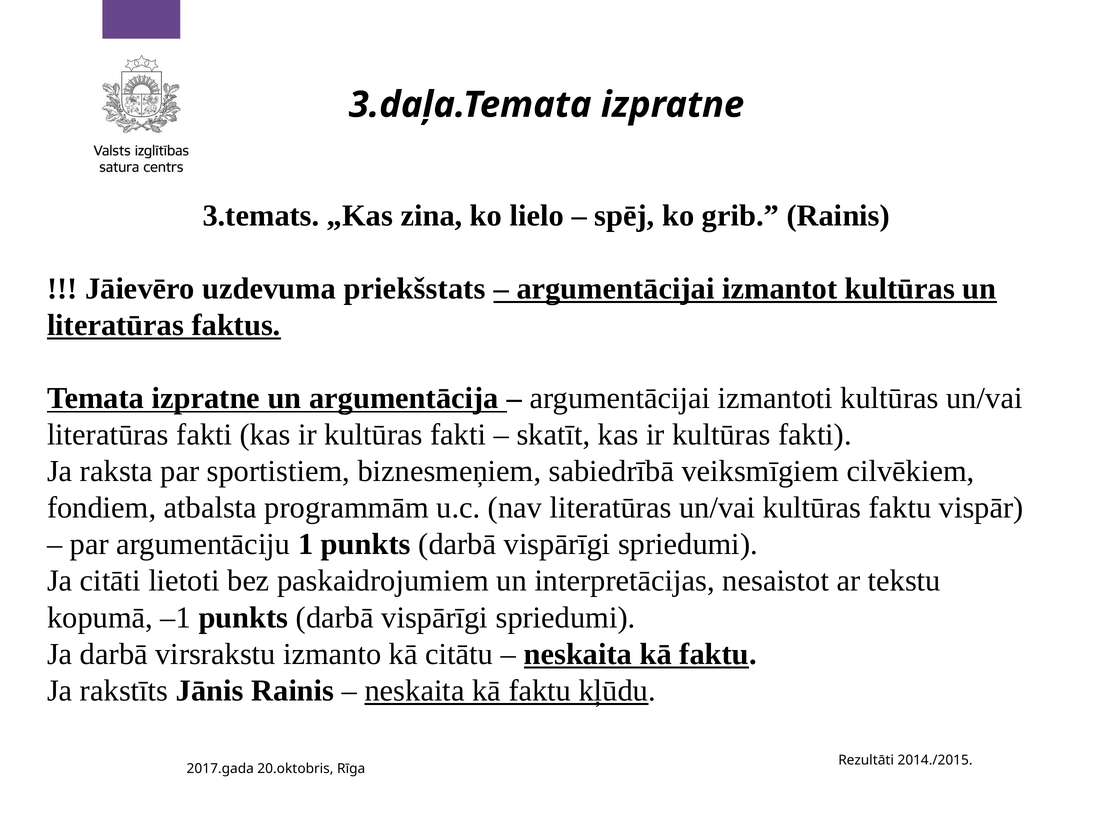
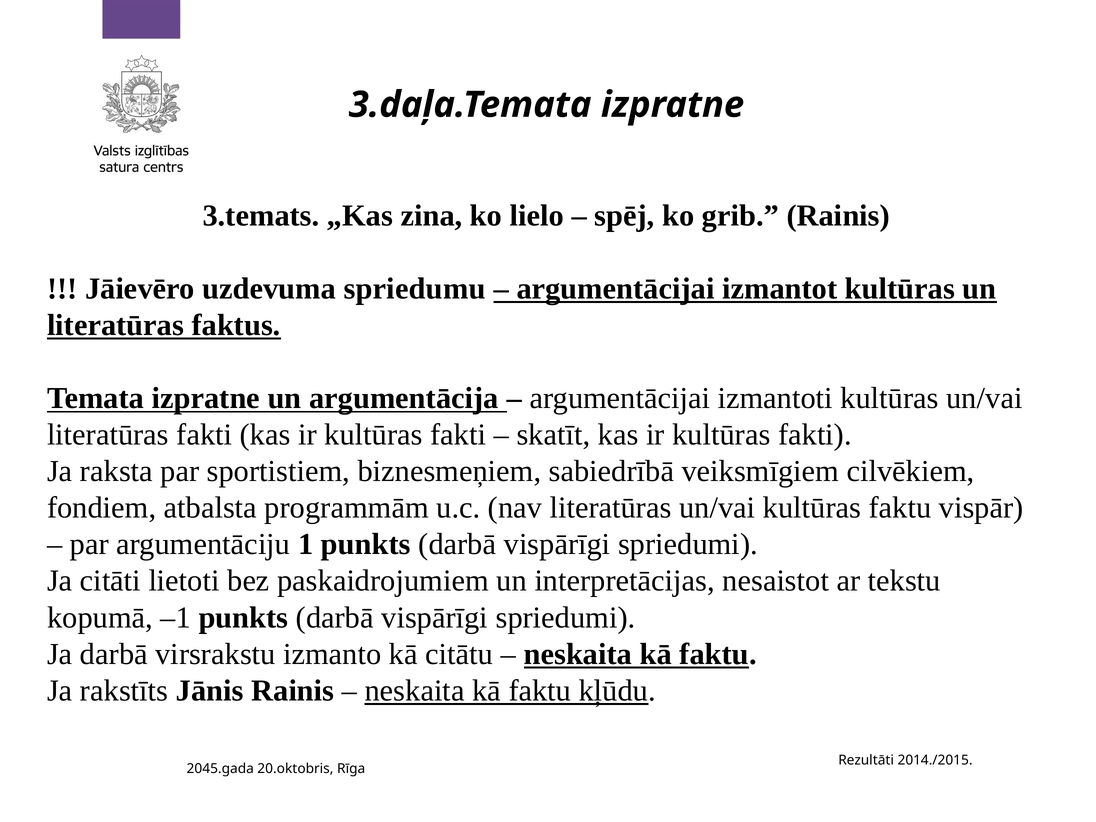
priekšstats: priekšstats -> spriedumu (415, 289)
2017.gada: 2017.gada -> 2045.gada (220, 769)
